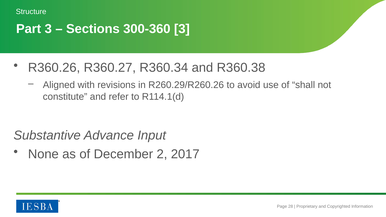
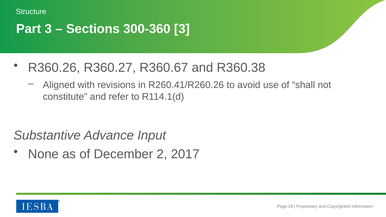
R360.34: R360.34 -> R360.67 (164, 68)
R260.29/R260.26: R260.29/R260.26 -> R260.41/R260.26 (186, 85)
